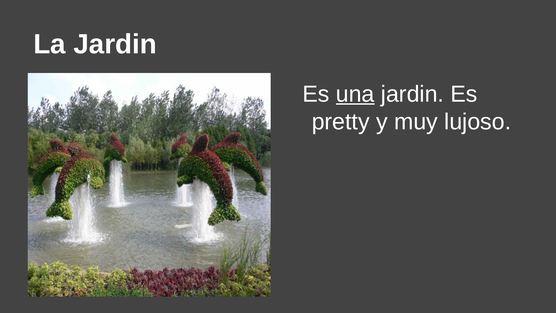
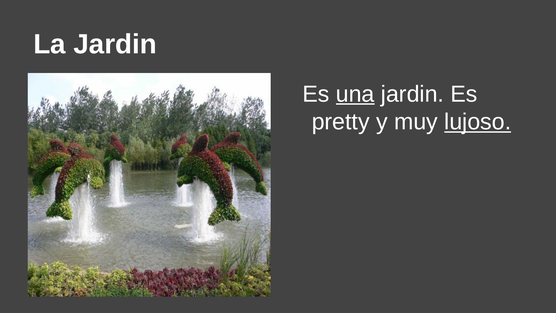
lujoso underline: none -> present (478, 122)
